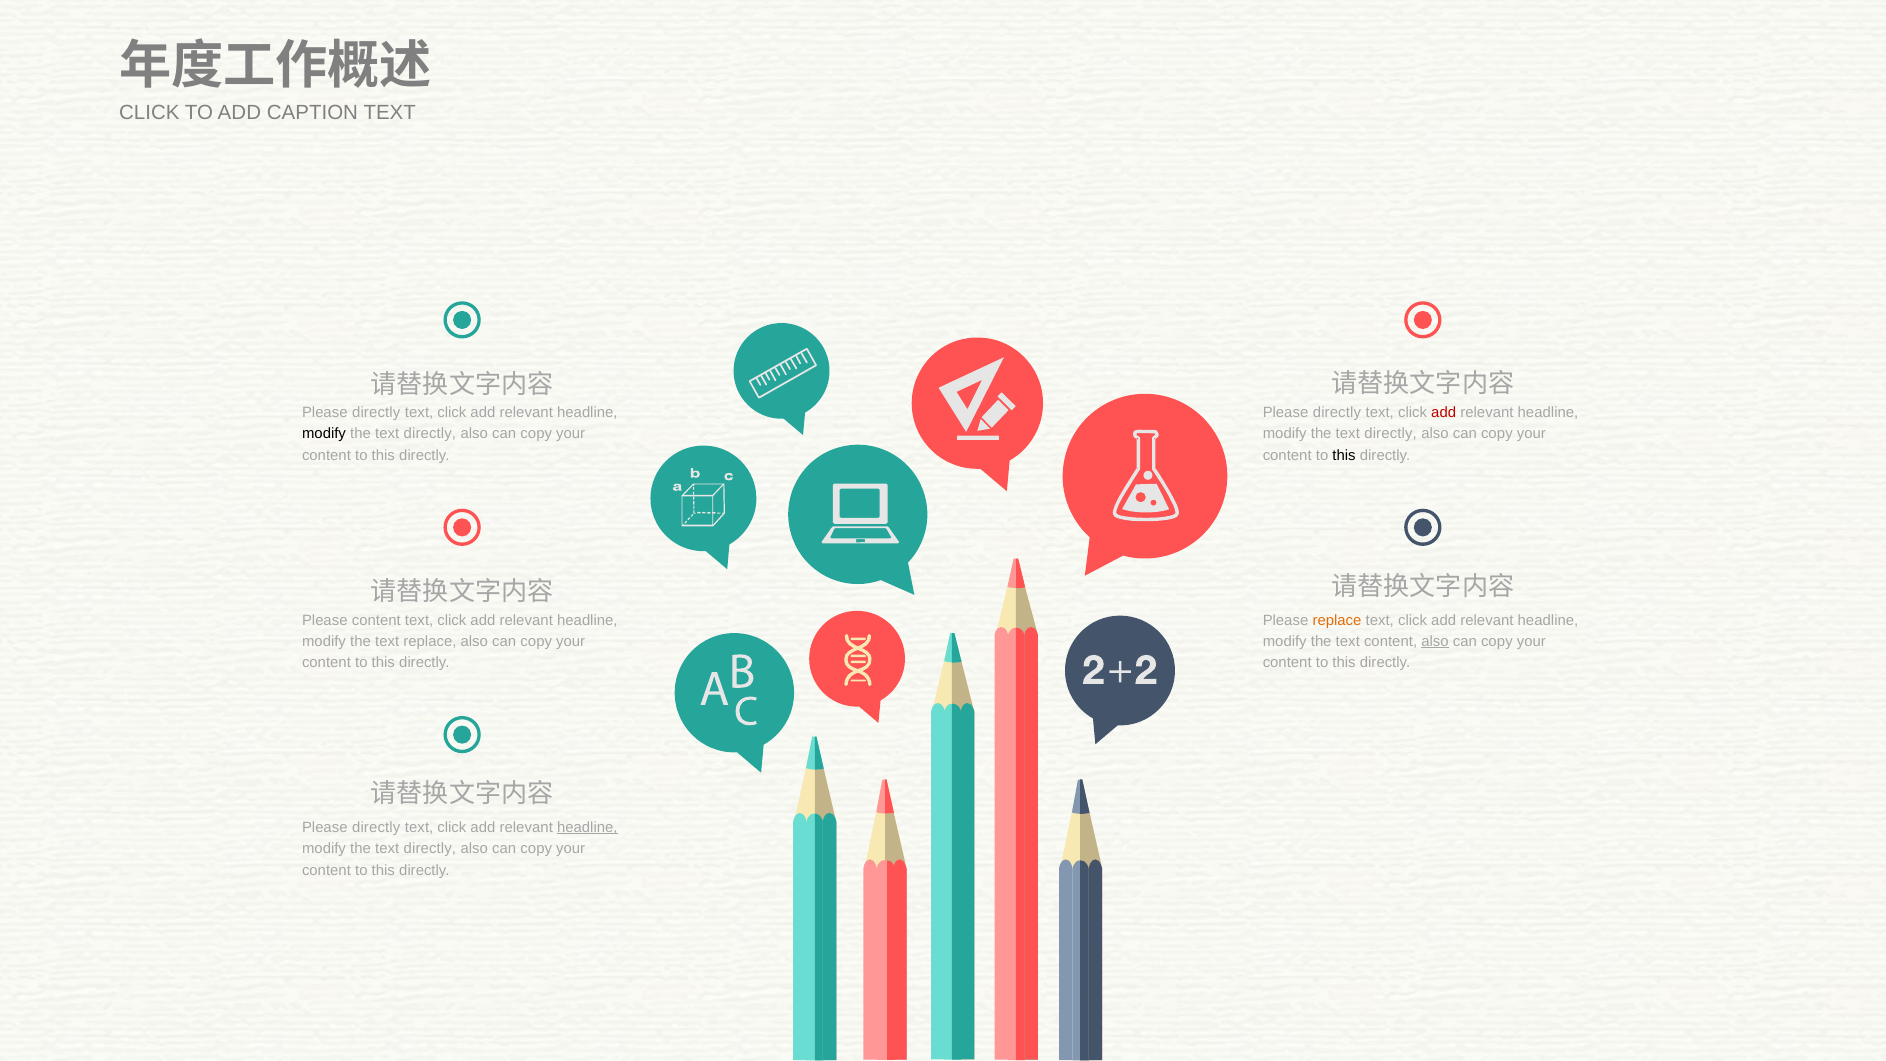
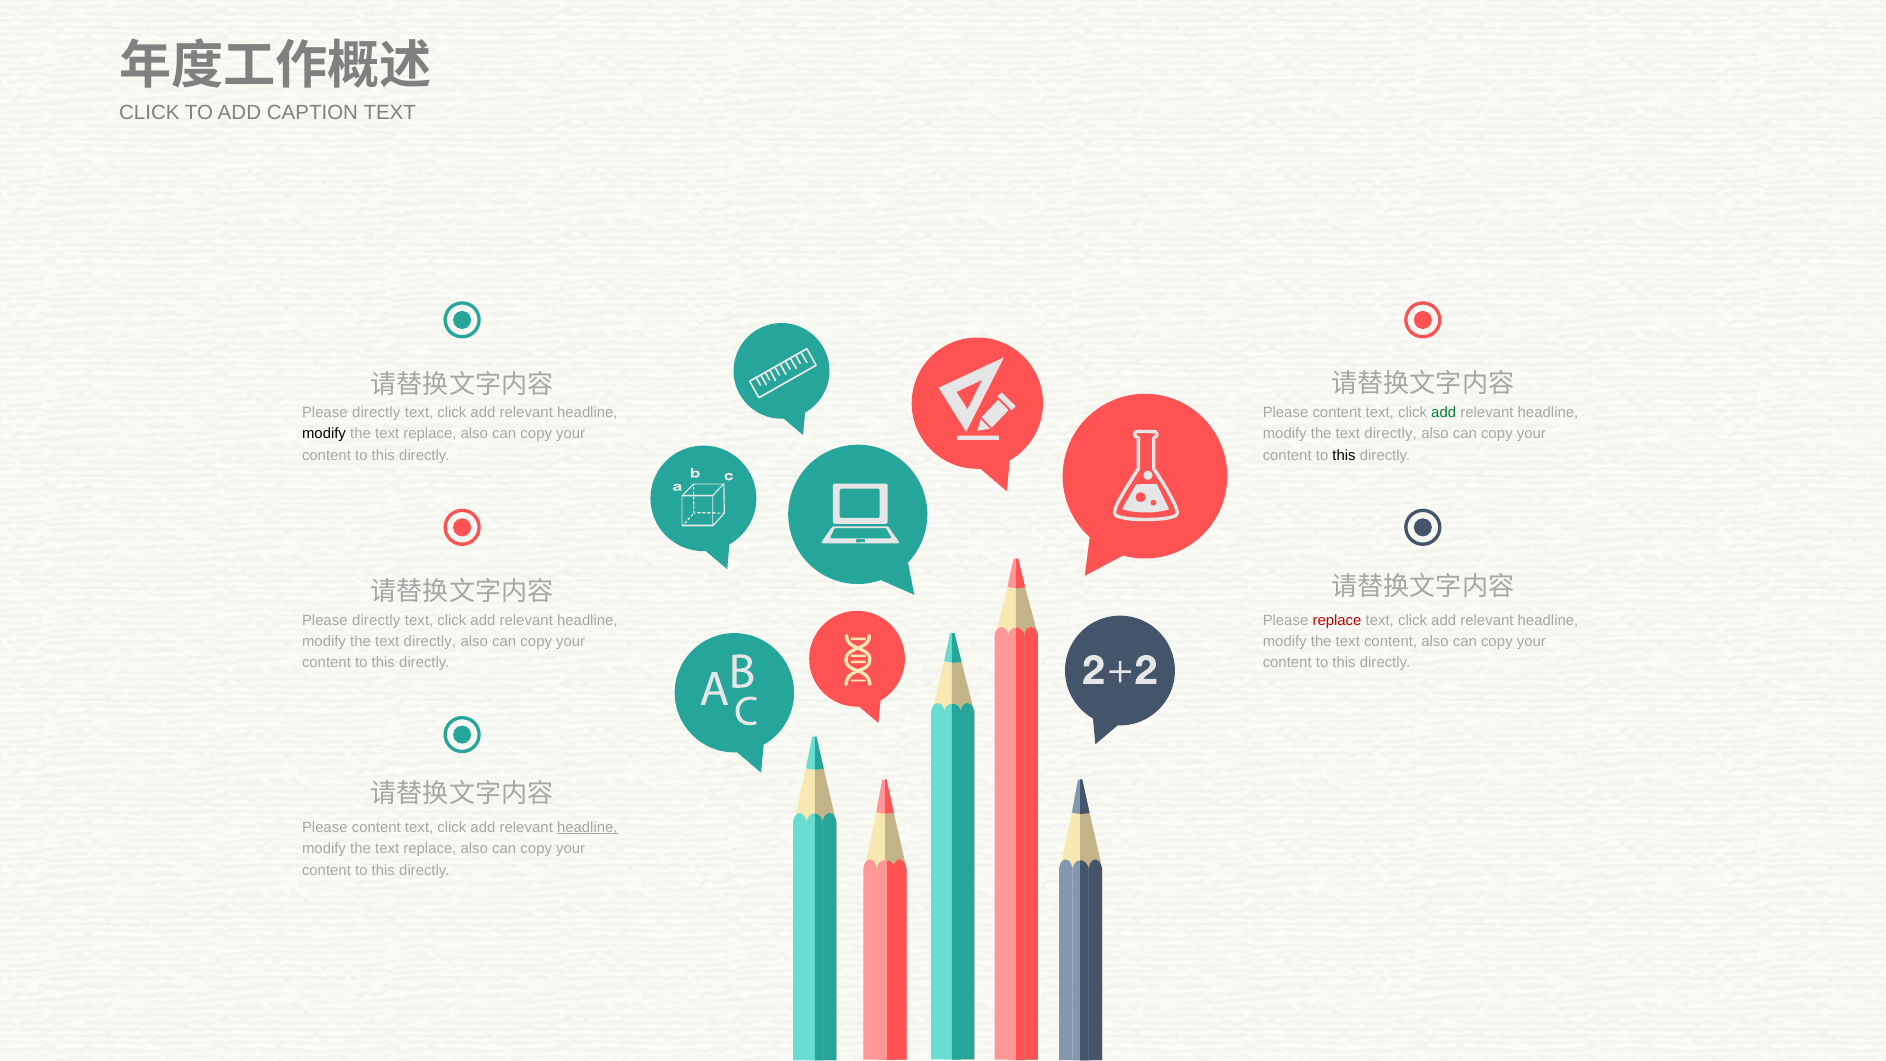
directly: directly -> content (1337, 413)
add colour: red -> green (1444, 413)
directly: directly -> replace (430, 434)
content: content -> directly (376, 620)
replace colour: orange -> red (1337, 620)
replace: replace -> directly (430, 641)
also underline: present -> none (1435, 641)
directly: directly -> content (376, 827)
directly: directly -> replace (430, 849)
